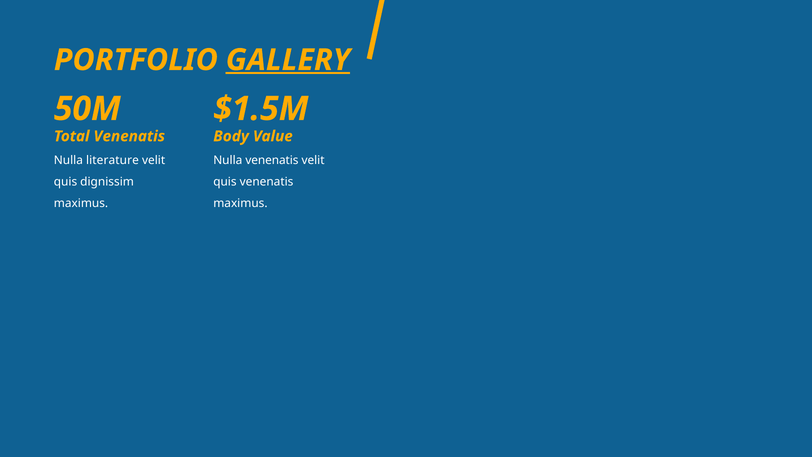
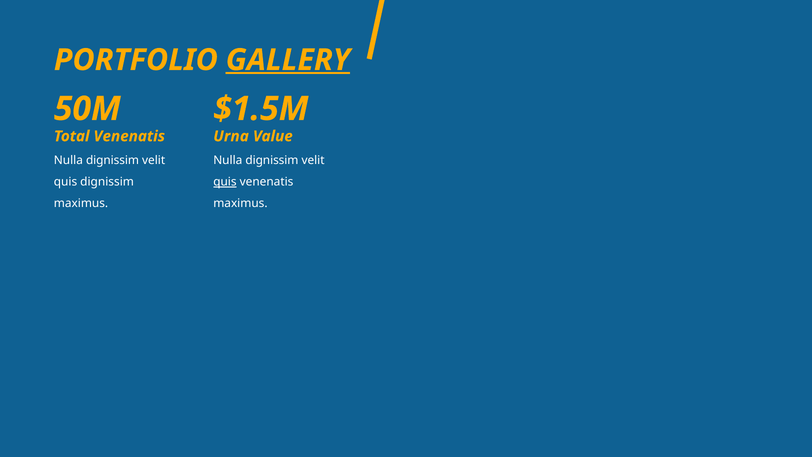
Body: Body -> Urna (231, 136)
literature: literature -> dignissim (113, 160)
venenatis: venenatis -> dignissim (272, 160)
quis underline: none -> present (225, 182)
